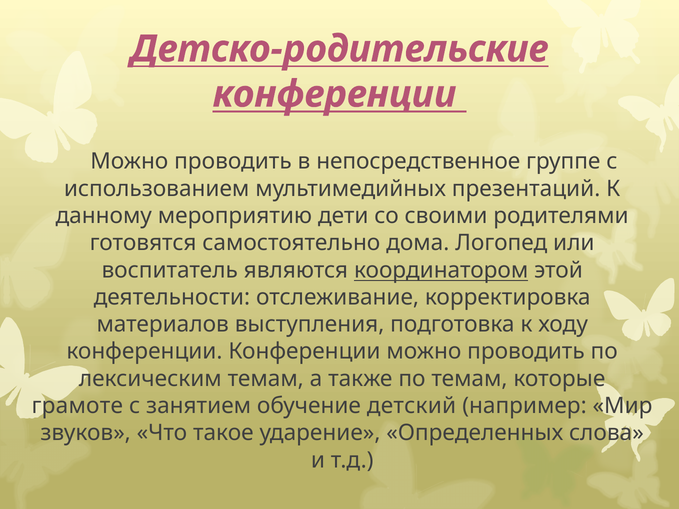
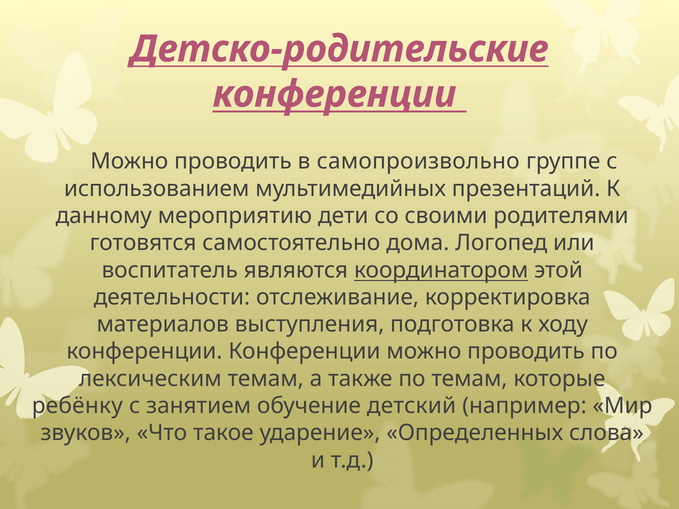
непосредственное: непосредственное -> самопроизвольно (418, 162)
грамоте: грамоте -> ребёнку (77, 406)
